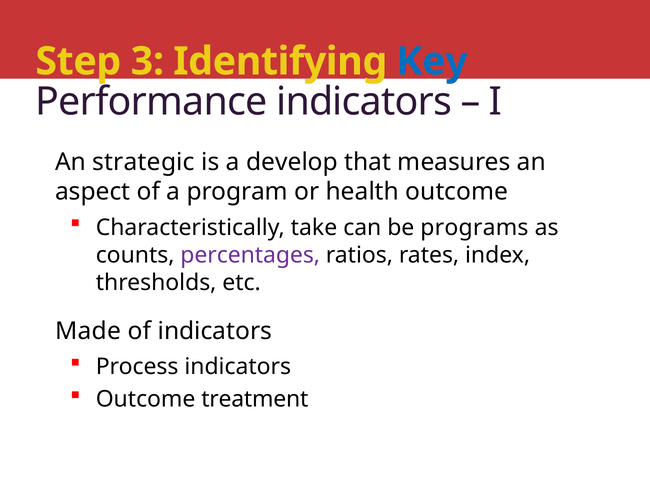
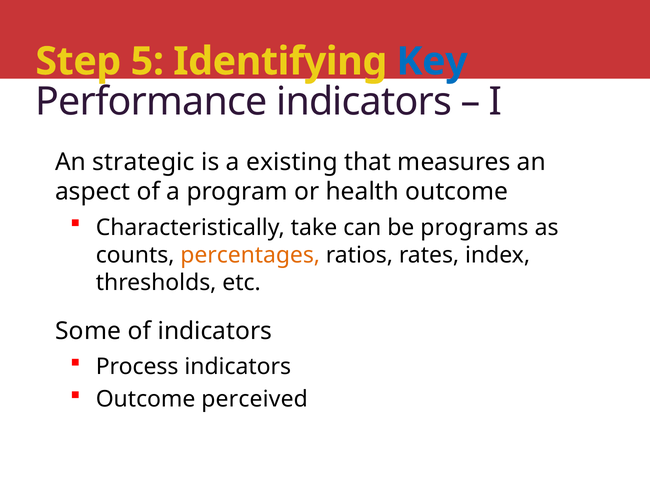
3: 3 -> 5 (147, 61)
develop: develop -> existing (292, 162)
percentages colour: purple -> orange (250, 255)
Made: Made -> Some (88, 331)
treatment: treatment -> perceived (255, 400)
